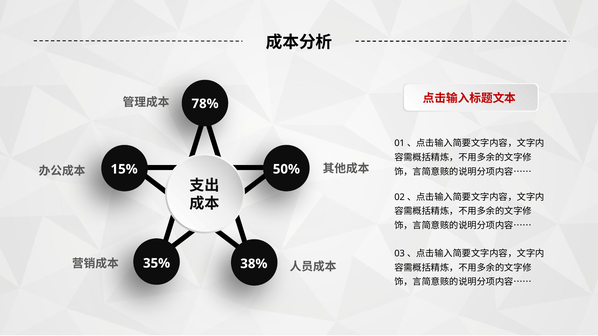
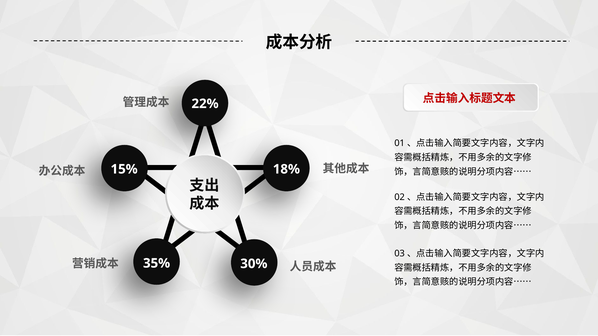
78%: 78% -> 22% (205, 104)
50%: 50% -> 18% (286, 169)
38%: 38% -> 30% (254, 264)
